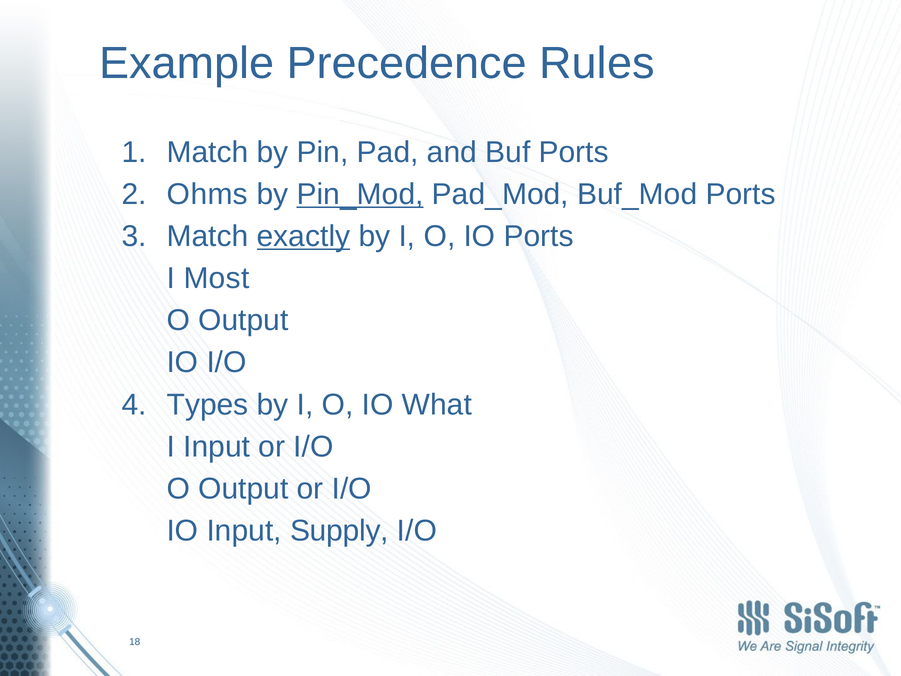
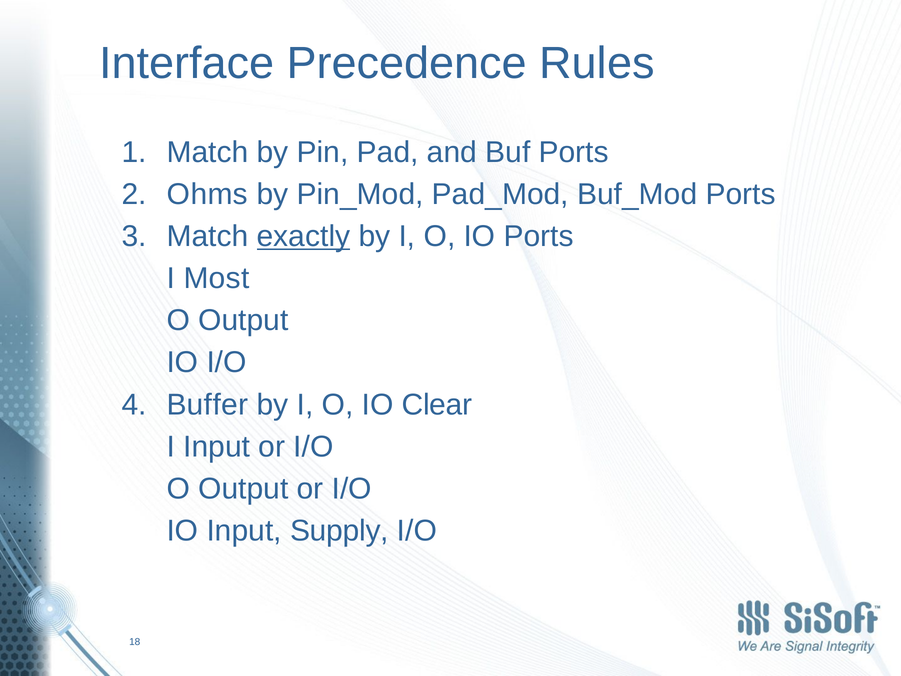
Example: Example -> Interface (187, 63)
Pin_Mod underline: present -> none (360, 194)
Types: Types -> Buffer (207, 404)
What: What -> Clear (437, 404)
